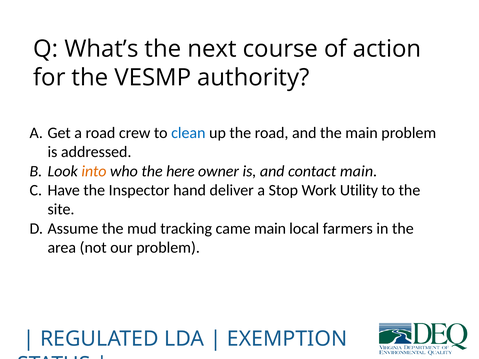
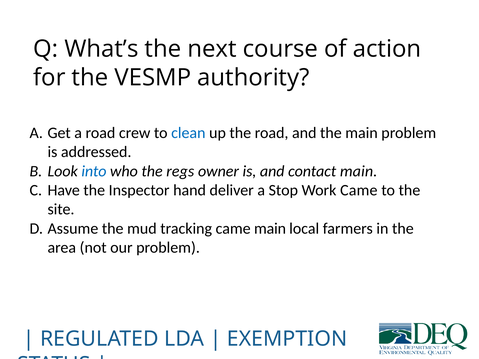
into colour: orange -> blue (94, 171)
here: here -> regs (180, 171)
Work Utility: Utility -> Came (359, 190)
